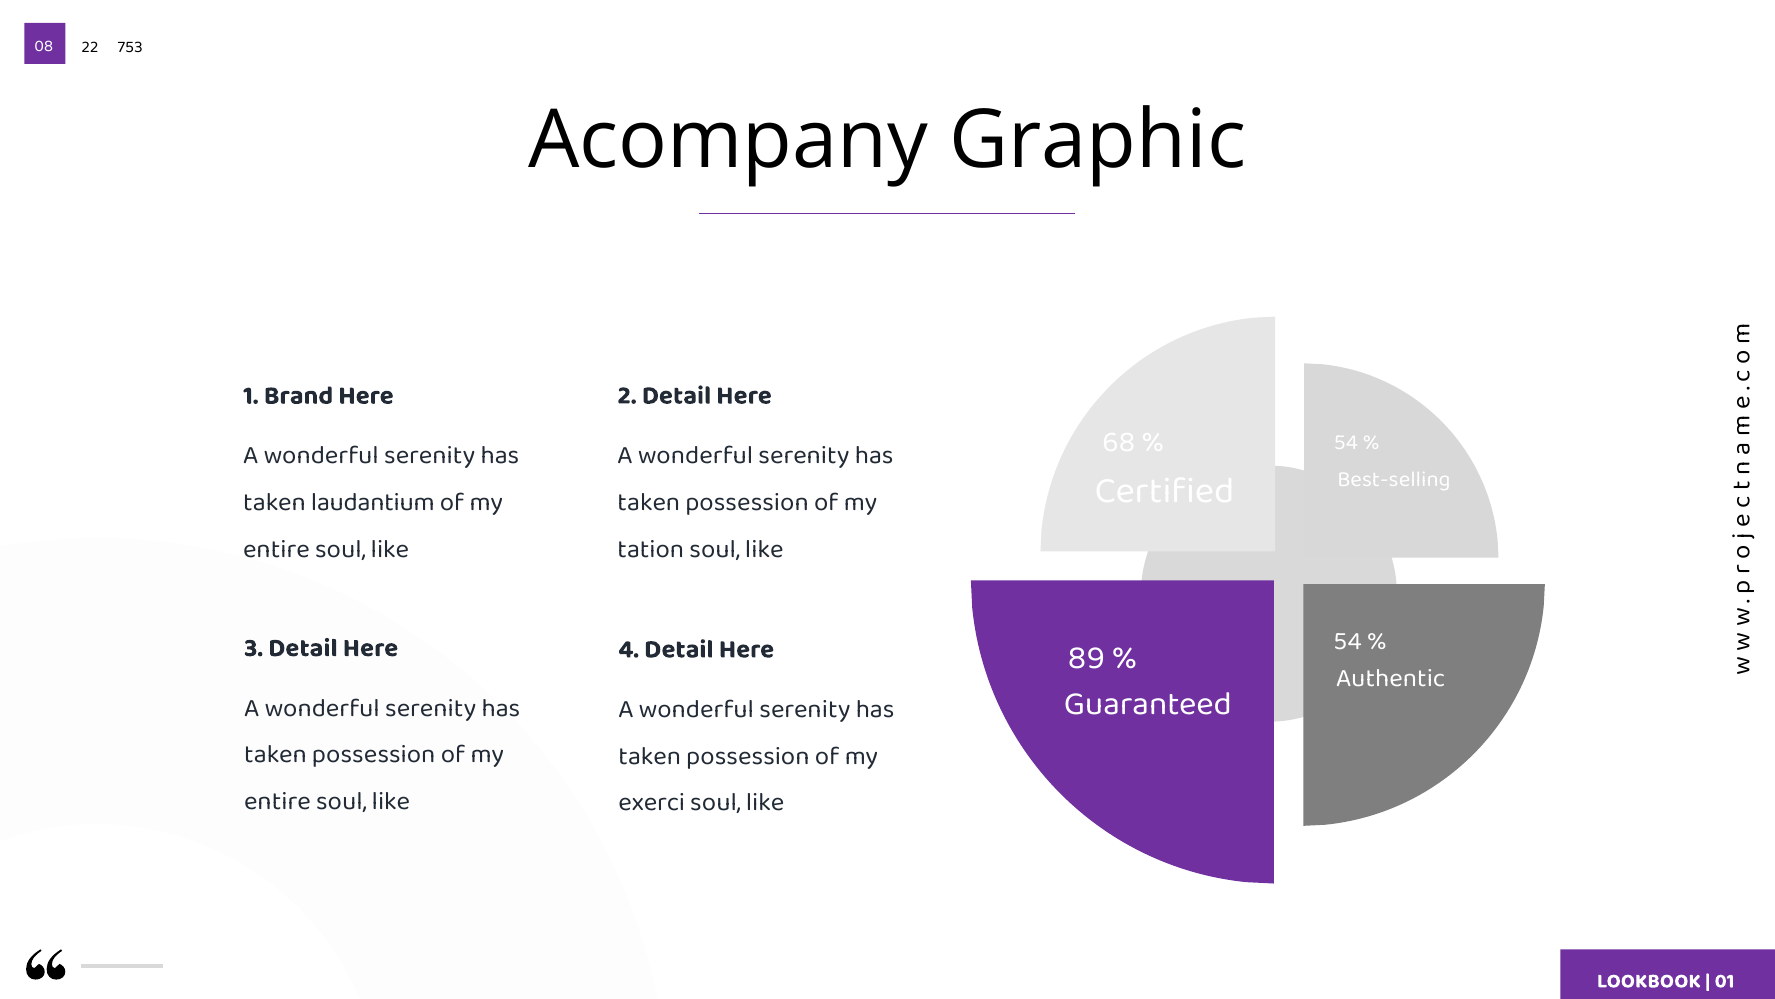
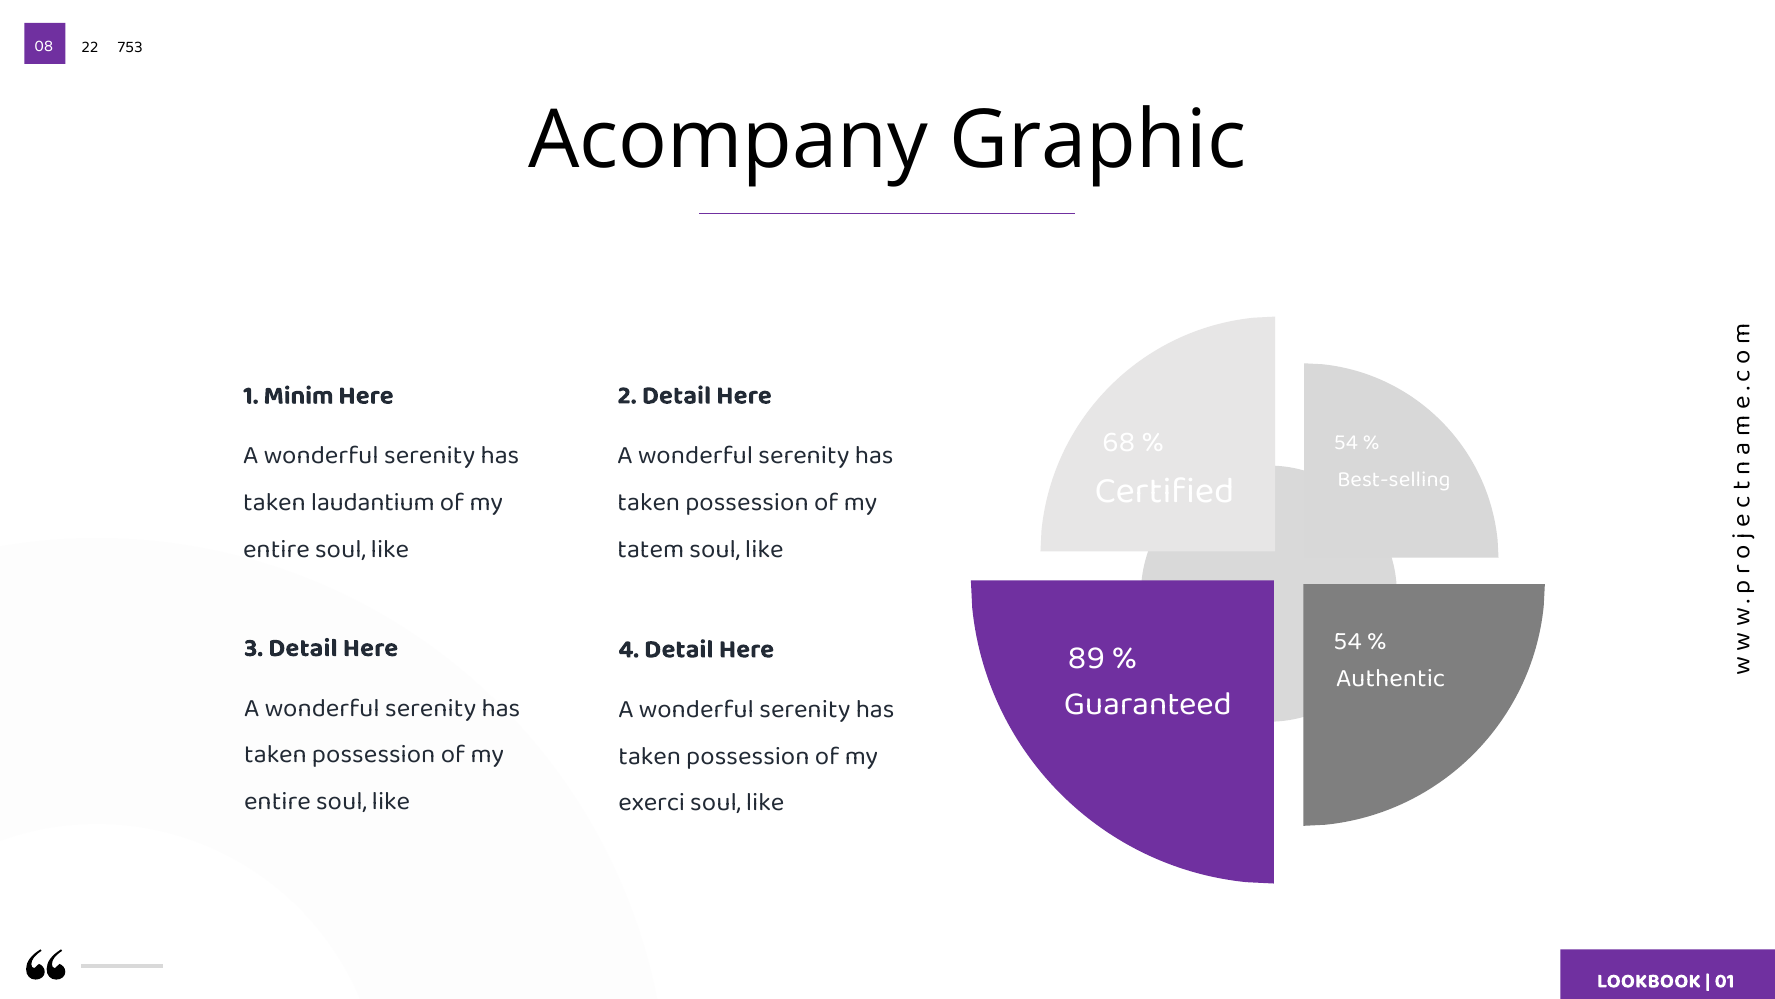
Brand: Brand -> Minim (299, 395)
tation: tation -> tatem (651, 548)
